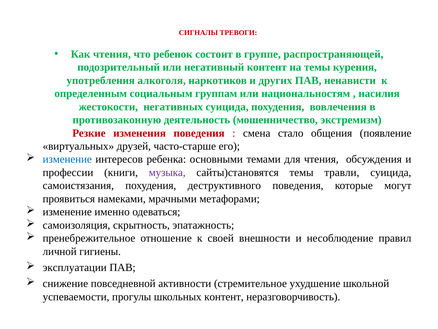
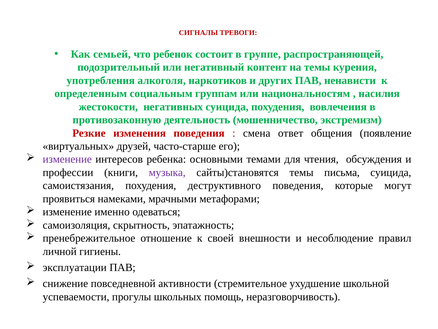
Как чтения: чтения -> семьей (112, 54)
стало: стало -> ответ (291, 133)
изменение colour: blue -> purple (67, 159)
травли: травли -> письма (342, 172)
школьных контент: контент -> помощь (224, 296)
